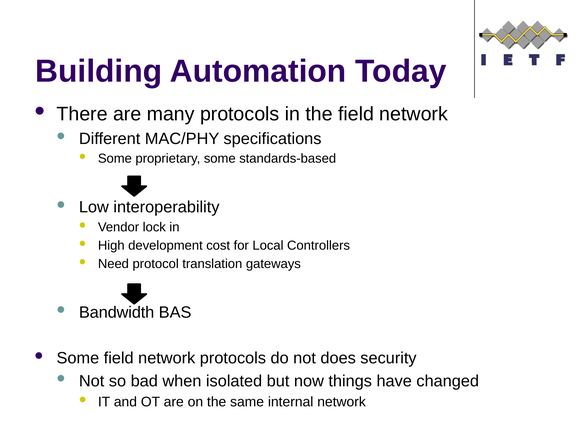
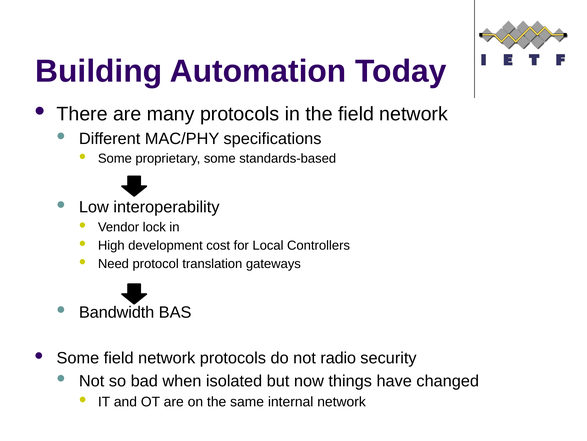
does: does -> radio (338, 358)
